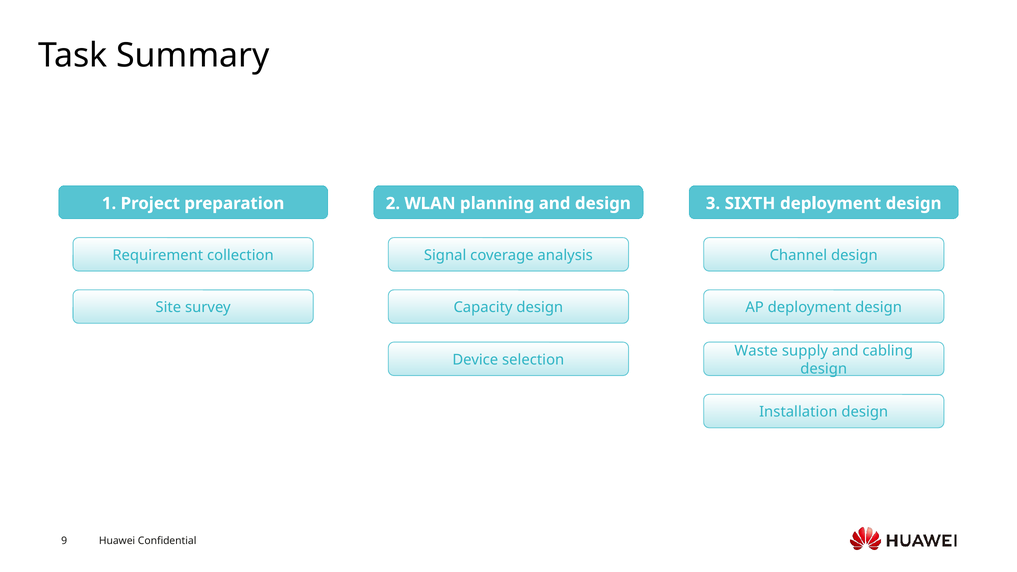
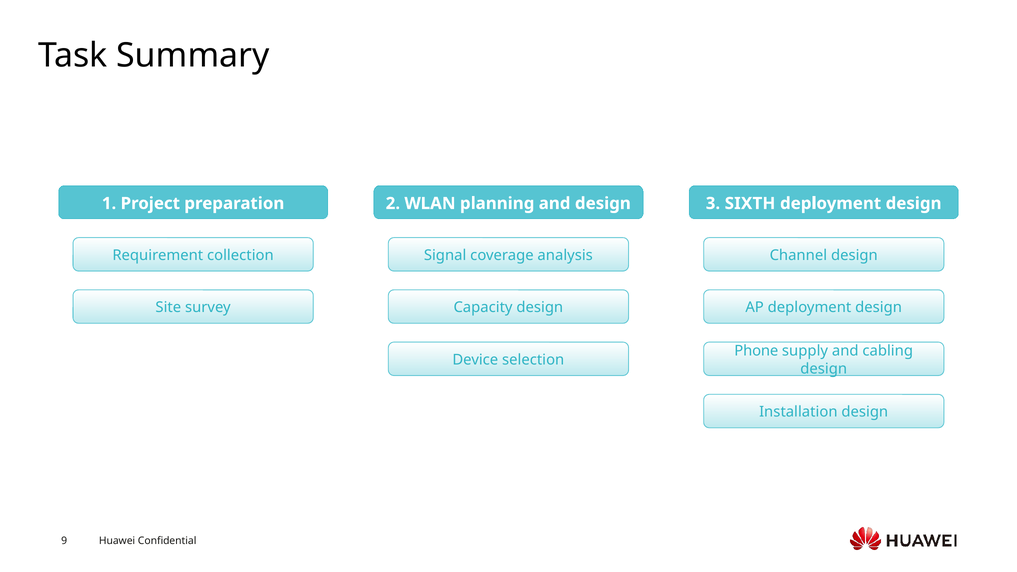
Waste: Waste -> Phone (756, 351)
